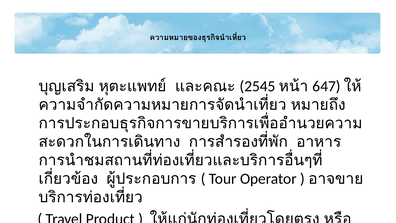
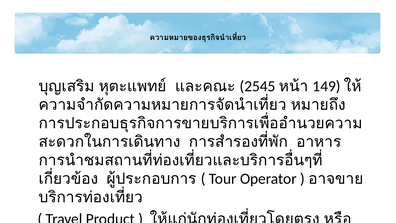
647: 647 -> 149 (326, 86)
